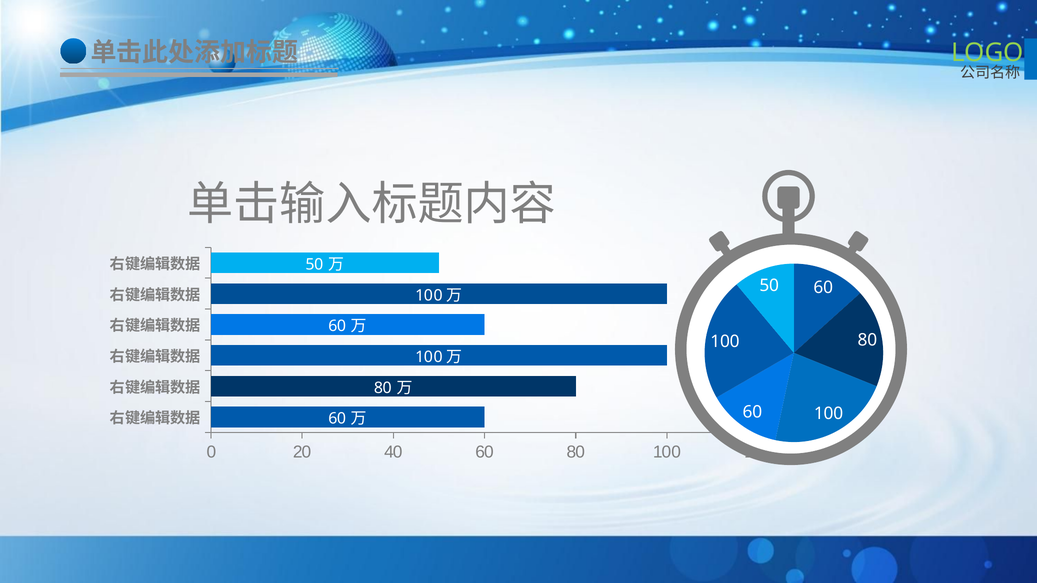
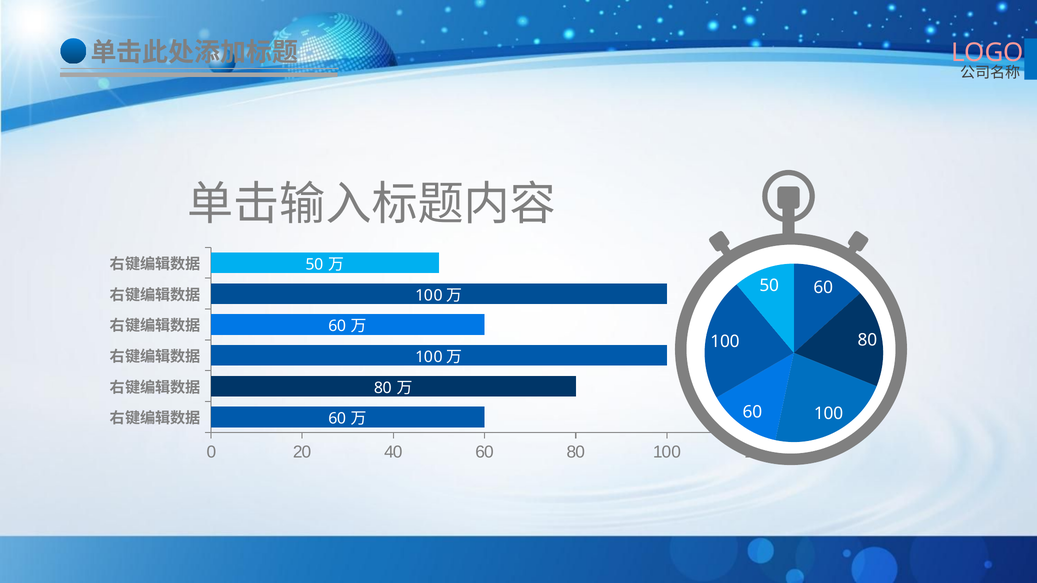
LOGO colour: light green -> pink (987, 53)
